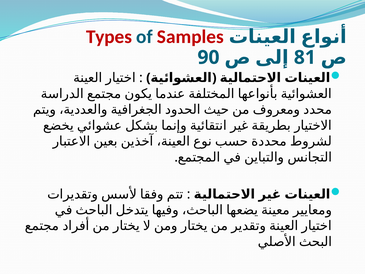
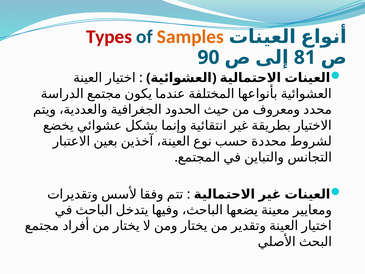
Samples colour: red -> orange (190, 37)
